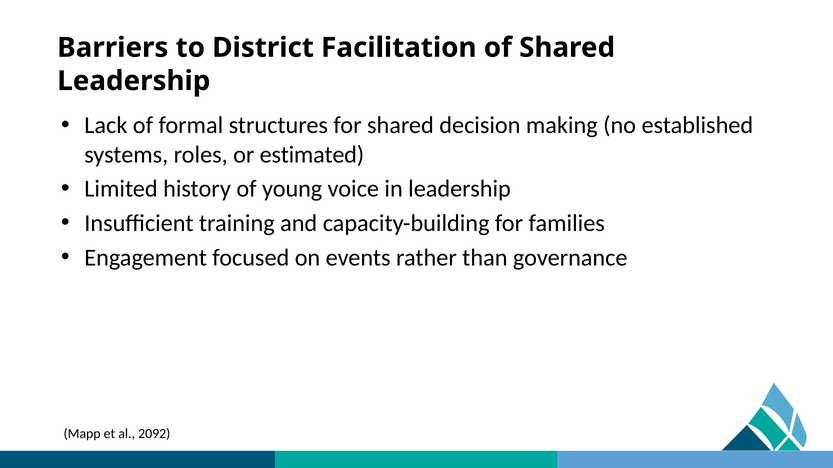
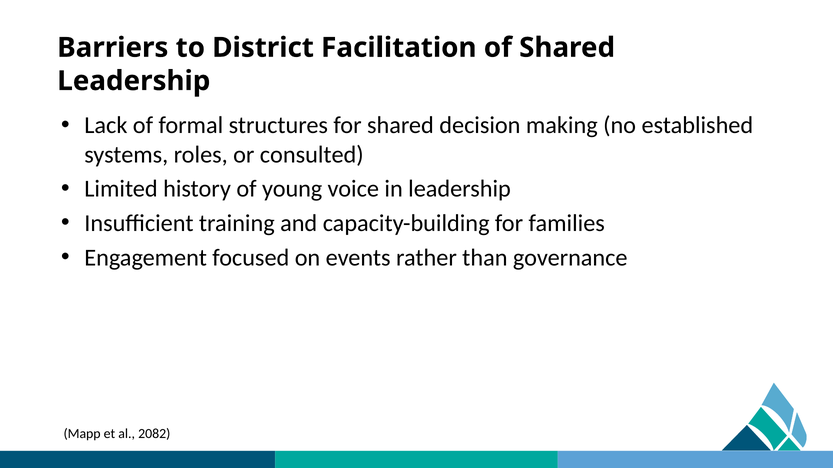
estimated: estimated -> consulted (312, 155)
2092: 2092 -> 2082 (154, 434)
